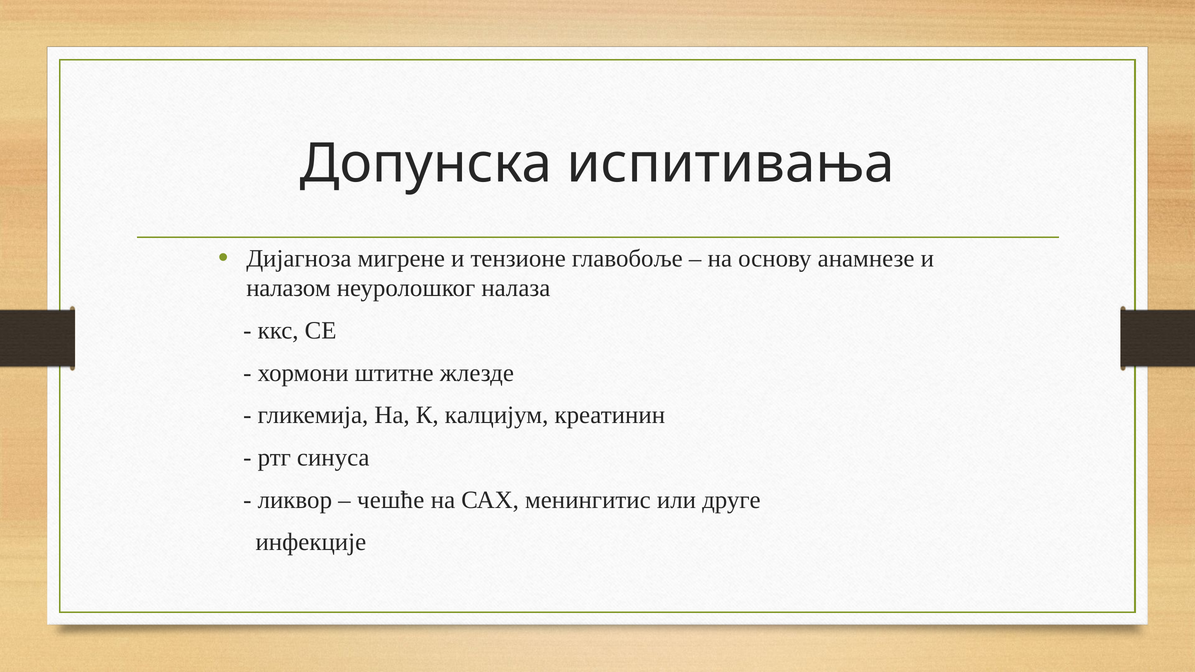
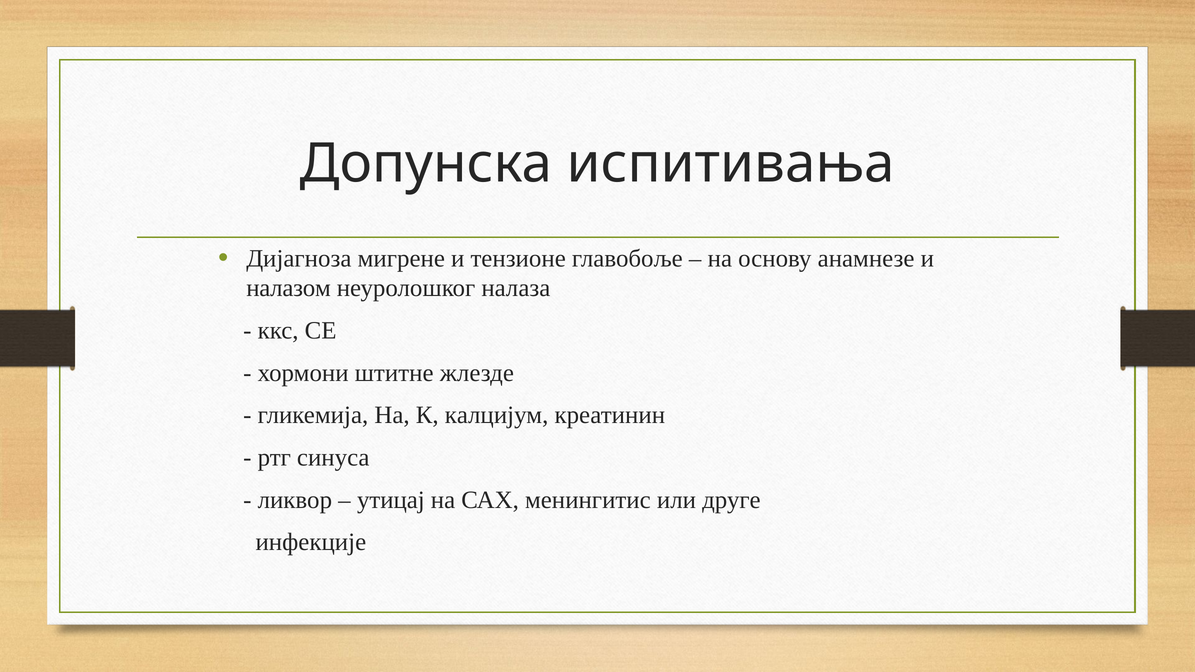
чешће: чешће -> утицај (391, 500)
